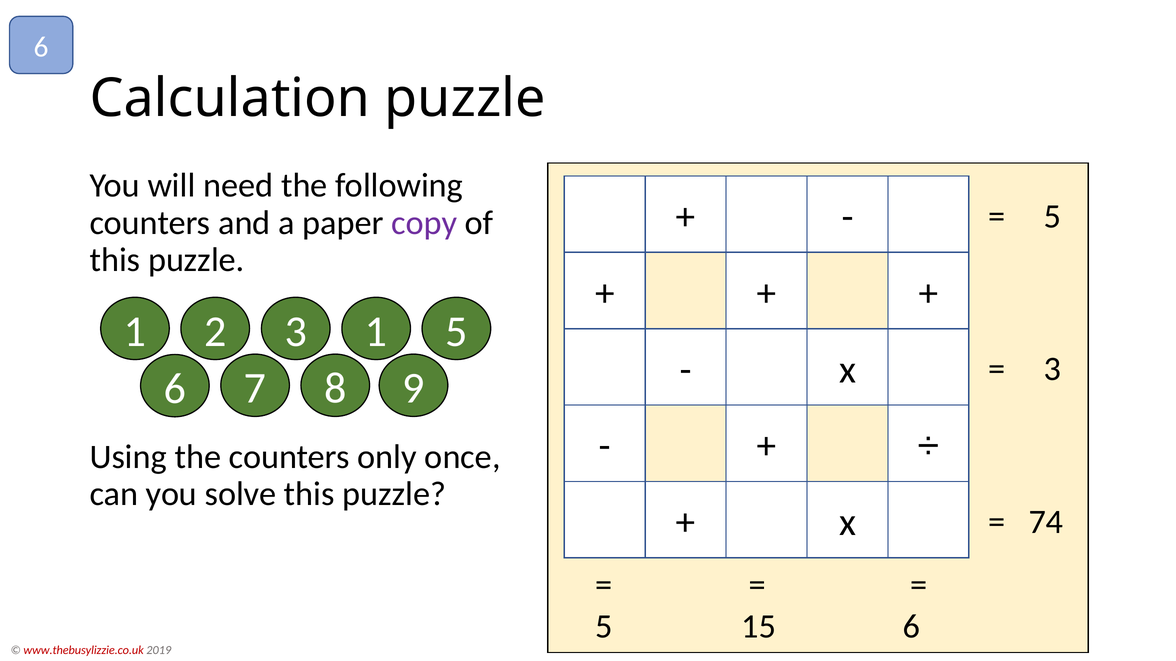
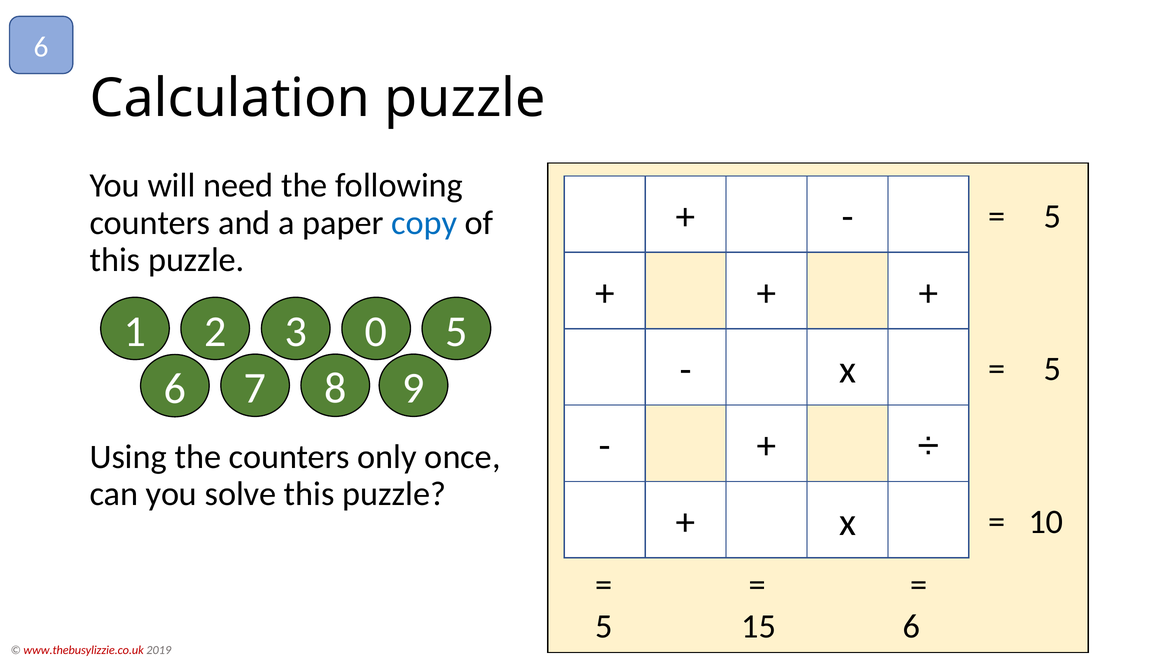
copy colour: purple -> blue (424, 223)
1 1: 1 -> 0 (376, 332)
3: 3 -> 5 (1053, 369)
74: 74 -> 10 (1046, 522)
